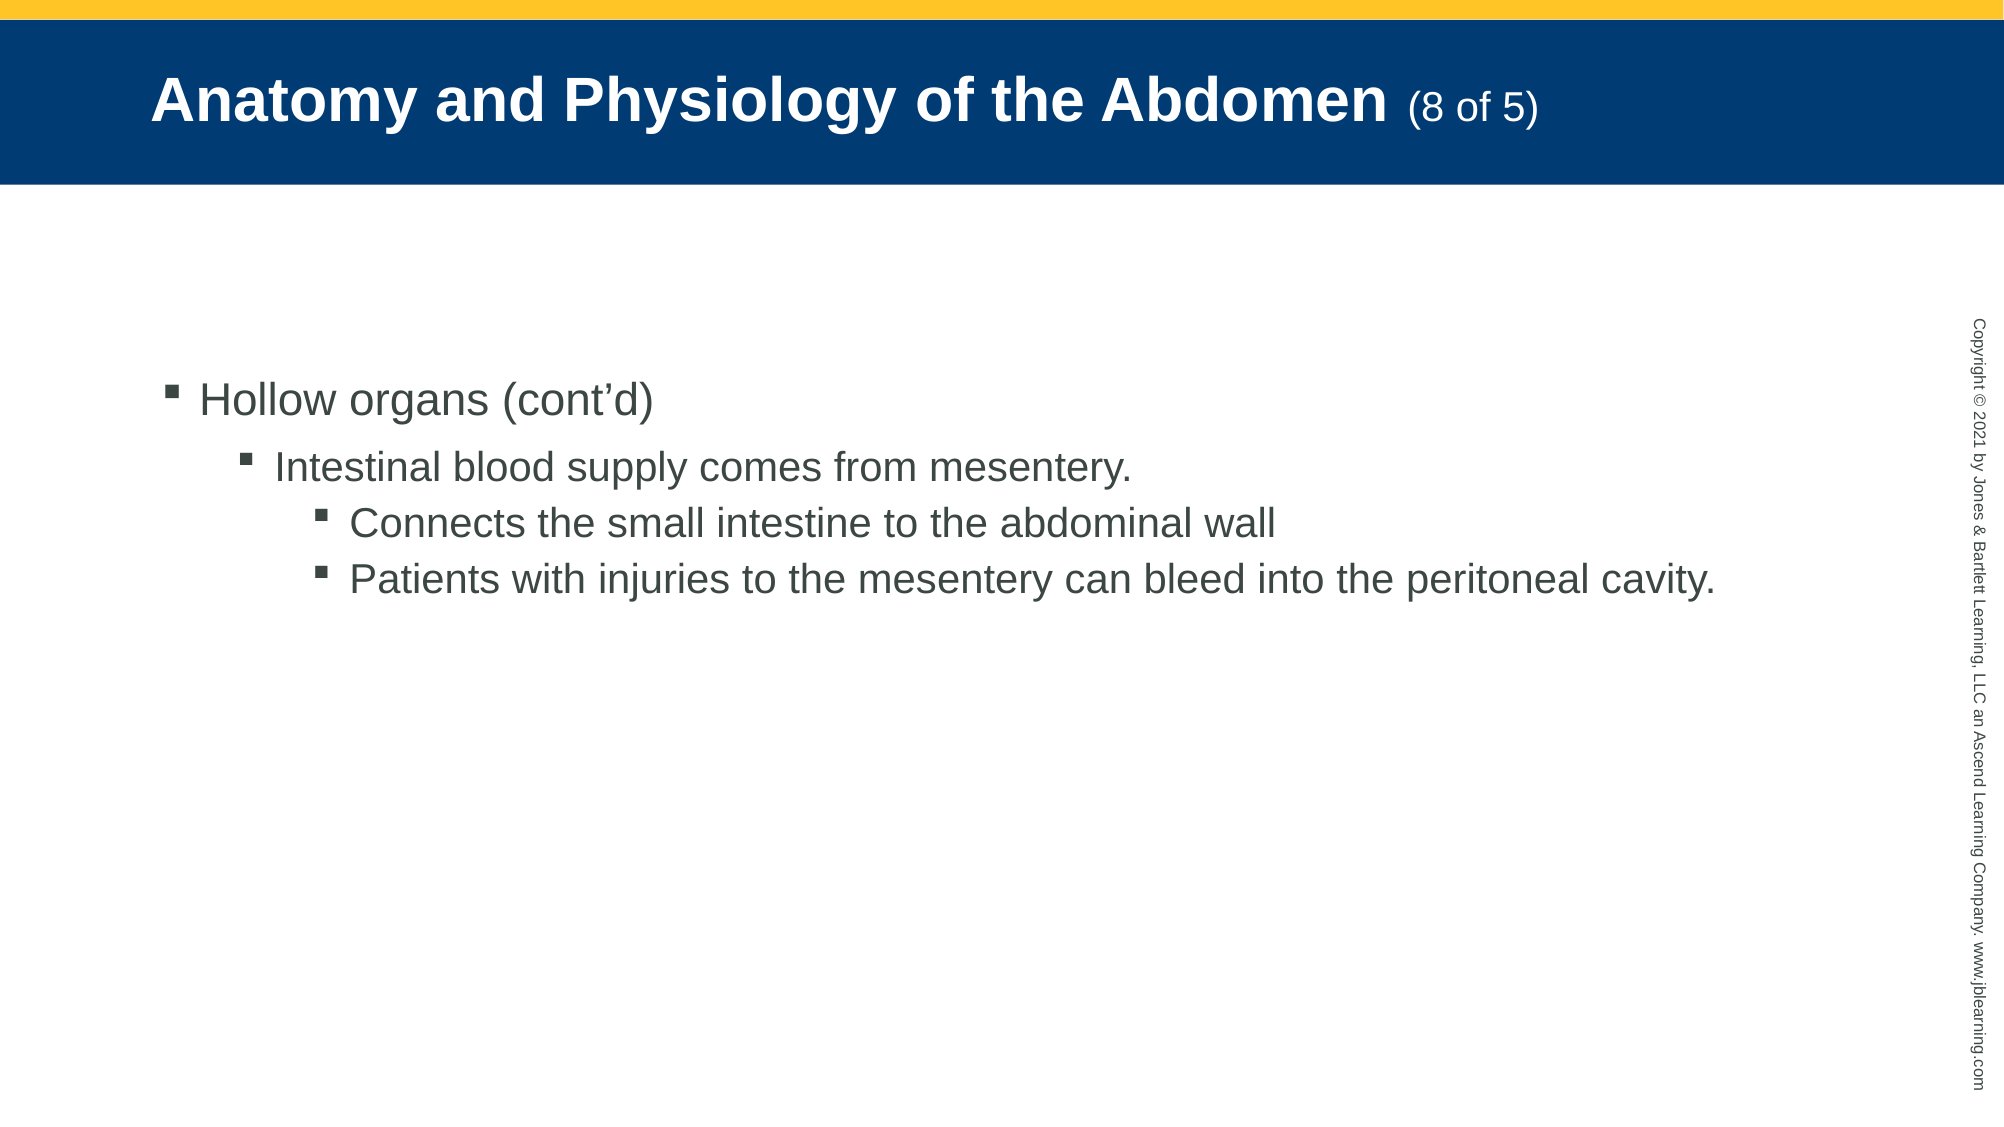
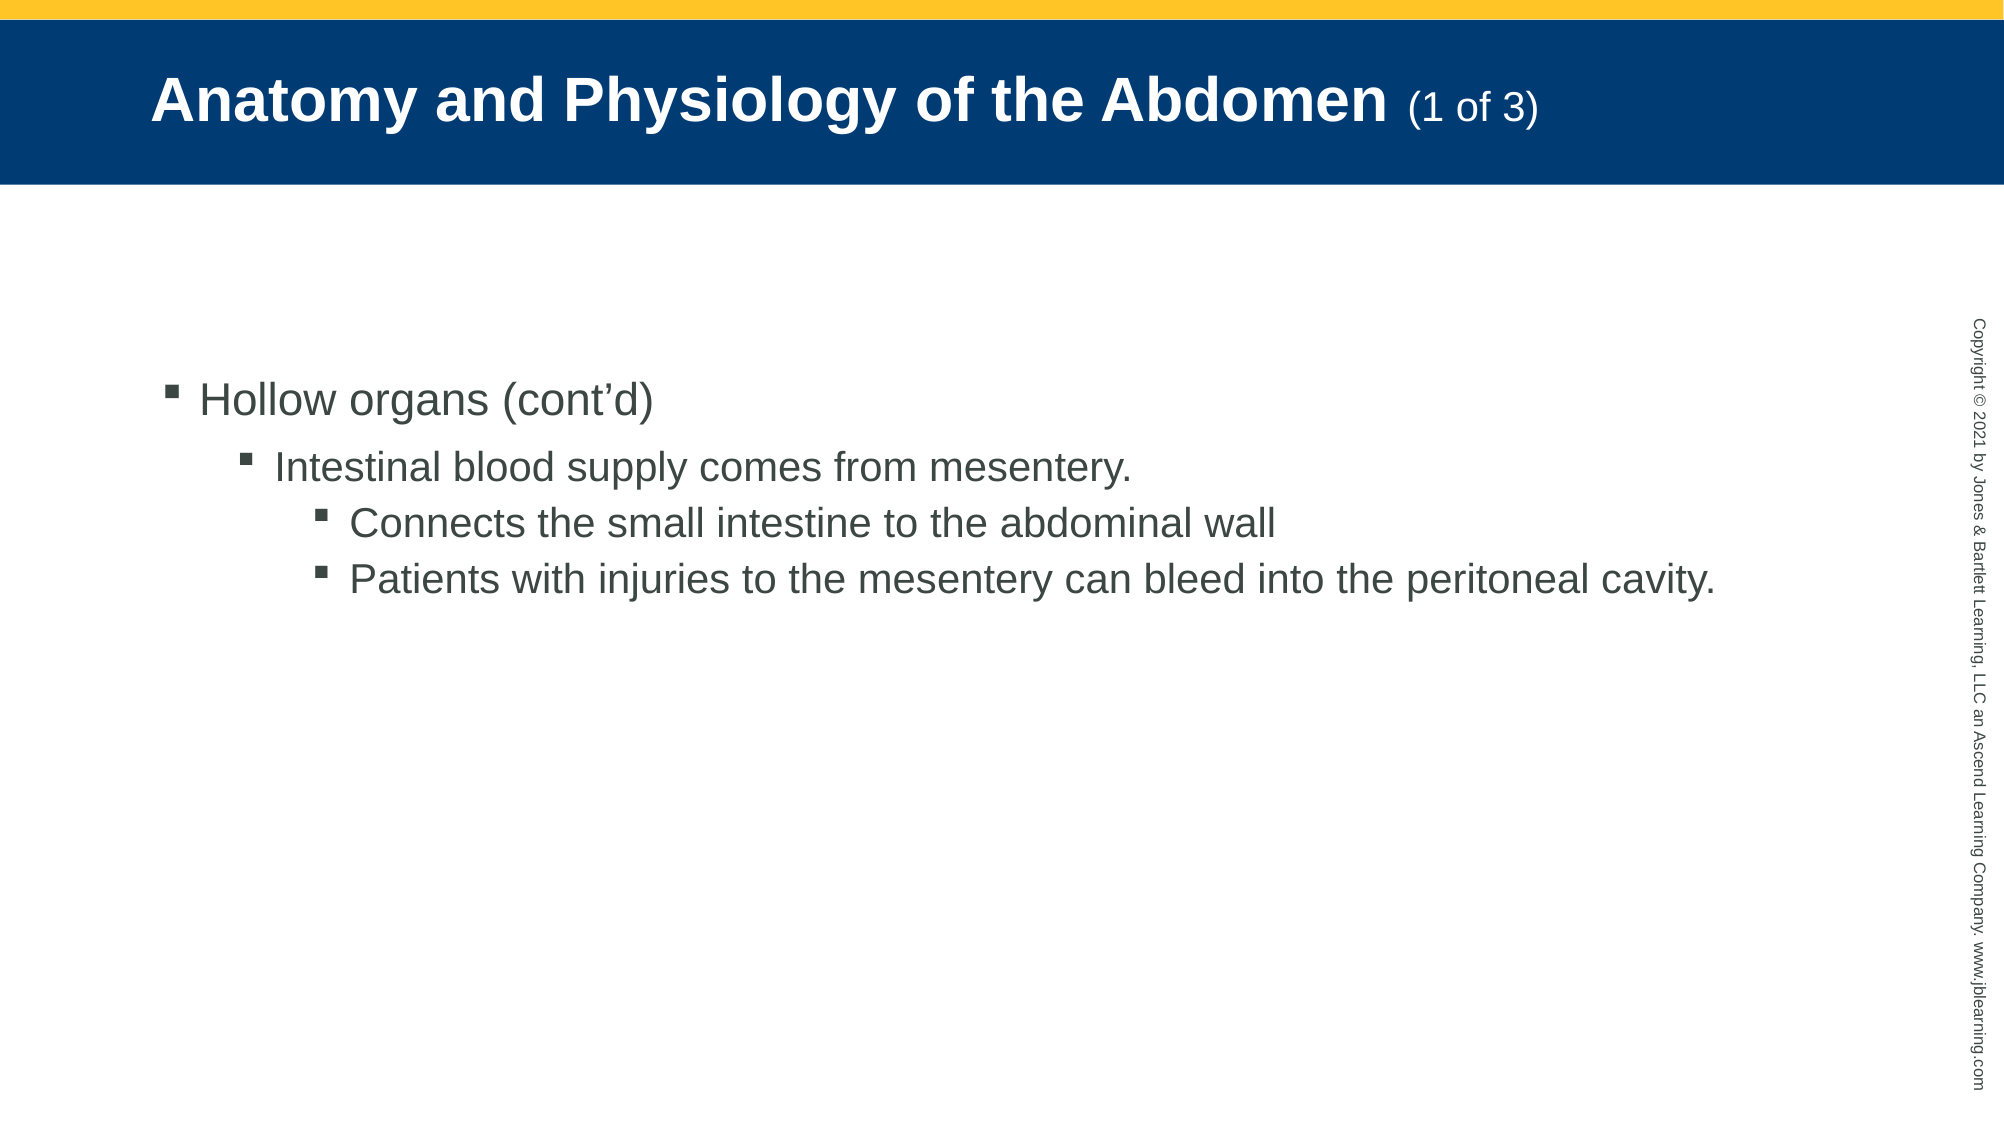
Abdomen 8: 8 -> 1 (1426, 108)
5: 5 -> 3 (1521, 108)
